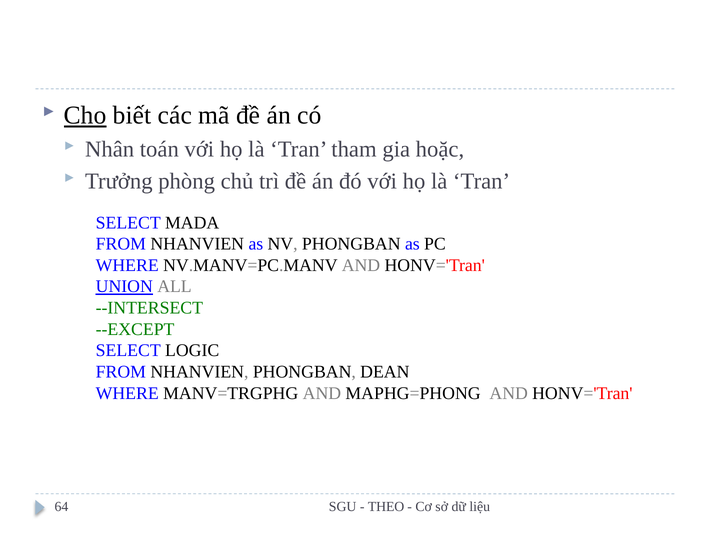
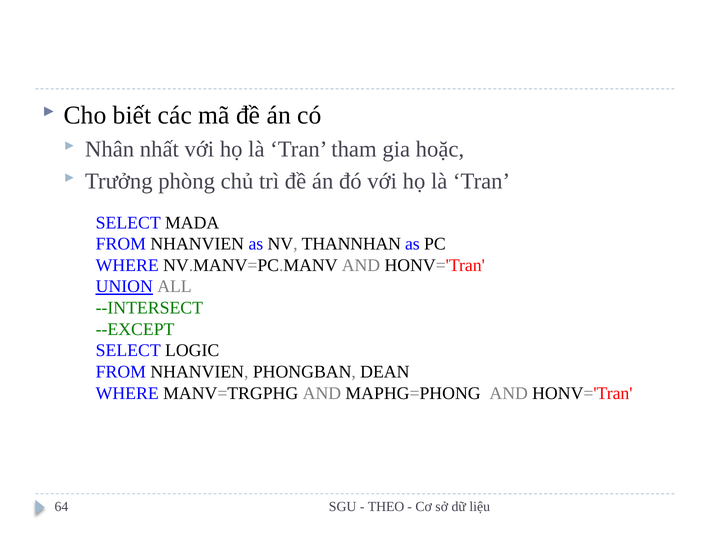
Cho underline: present -> none (85, 115)
toán: toán -> nhất (159, 149)
NV PHONGBAN: PHONGBAN -> THANNHAN (351, 244)
